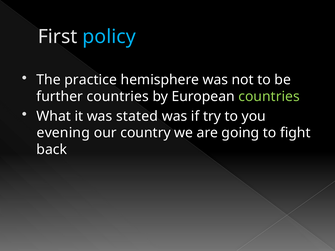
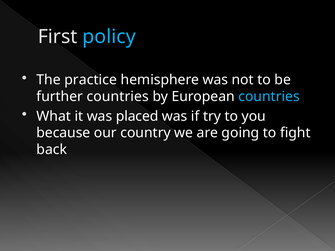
countries colour: light green -> light blue (269, 97)
stated: stated -> placed (137, 116)
evening: evening -> because (63, 133)
